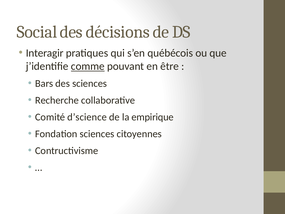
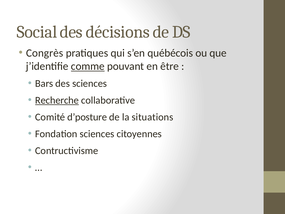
Interagir: Interagir -> Congrès (45, 53)
Recherche underline: none -> present (57, 100)
d’science: d’science -> d’posture (87, 117)
empirique: empirique -> situations (152, 117)
